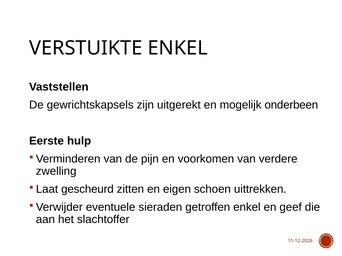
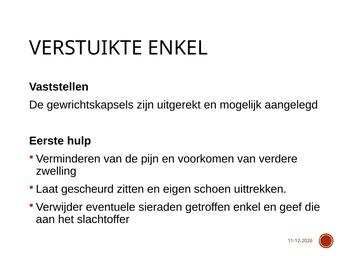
onderbeen: onderbeen -> aangelegd (291, 105)
